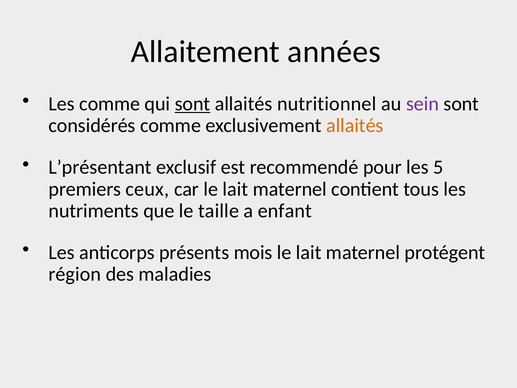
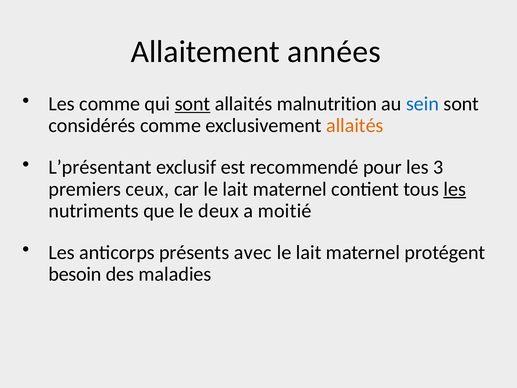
nutritionnel: nutritionnel -> malnutrition (327, 104)
sein colour: purple -> blue (423, 104)
5: 5 -> 3 (438, 167)
les underline: none -> present (455, 189)
taille: taille -> deux (219, 211)
enfant: enfant -> moitié (285, 211)
mois: mois -> avec (253, 252)
région: région -> besoin (75, 274)
